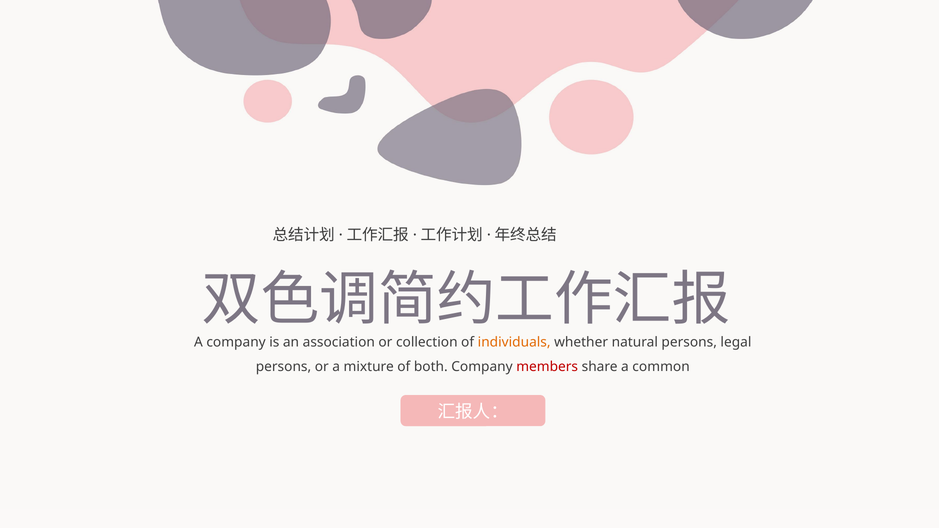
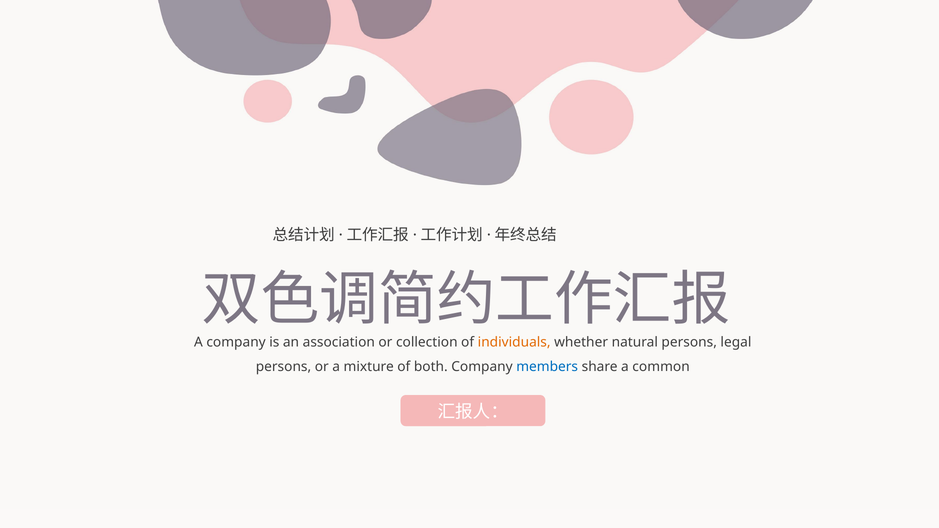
members colour: red -> blue (547, 367)
